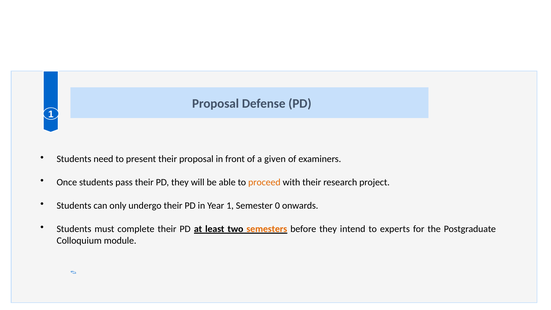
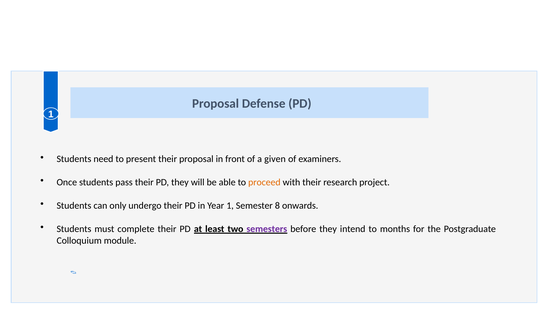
0: 0 -> 8 (277, 206)
semesters colour: orange -> purple (267, 229)
experts: experts -> months (395, 229)
